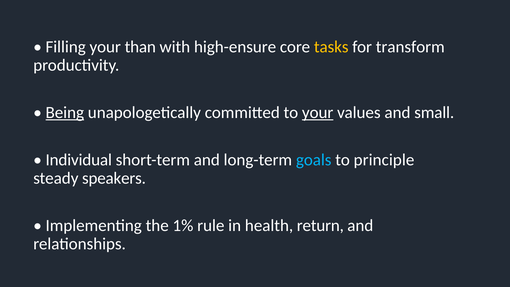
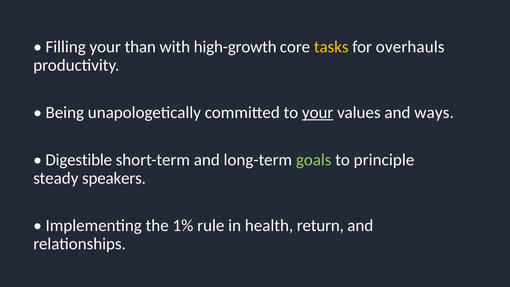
high-ensure: high-ensure -> high-growth (235, 47)
transform: transform -> overhauls (410, 47)
Being underline: present -> none (65, 112)
small: small -> ways (434, 112)
Individual: Individual -> Digestible (79, 160)
goals colour: light blue -> light green (314, 160)
